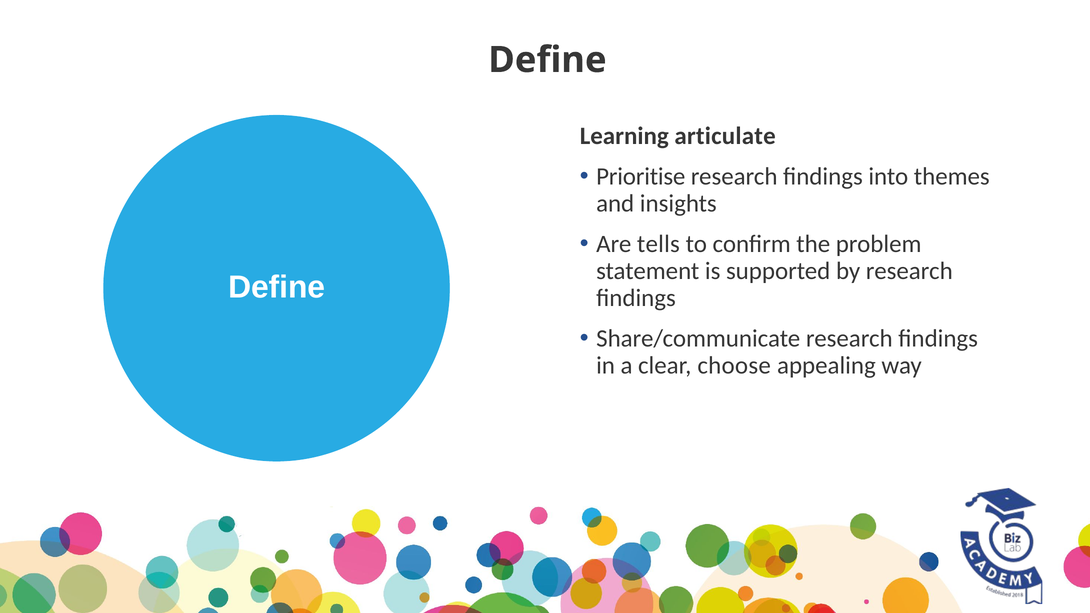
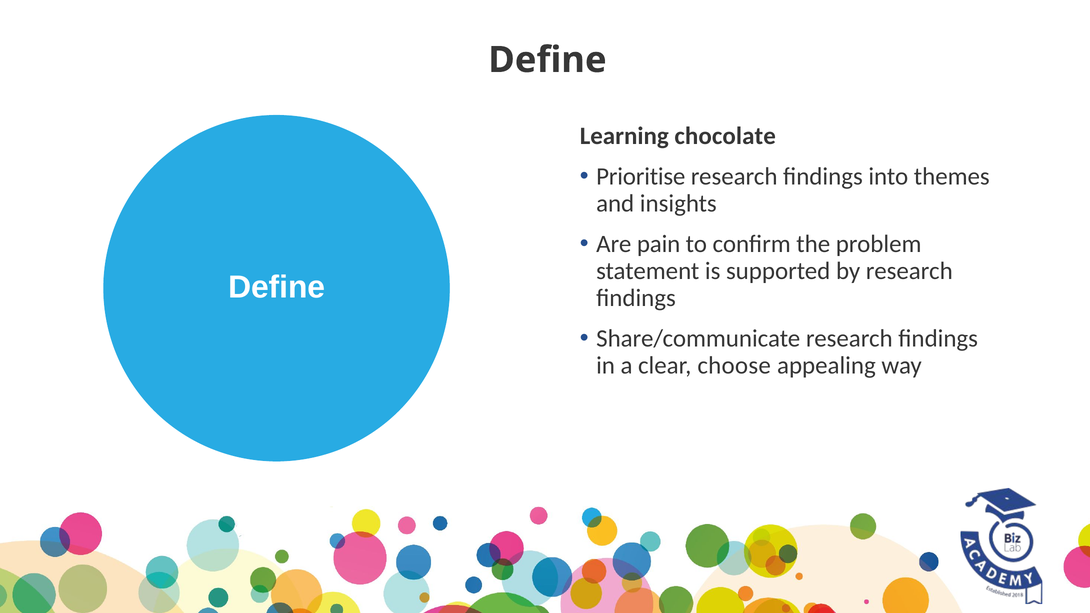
articulate: articulate -> chocolate (725, 136)
tells: tells -> pain (659, 244)
